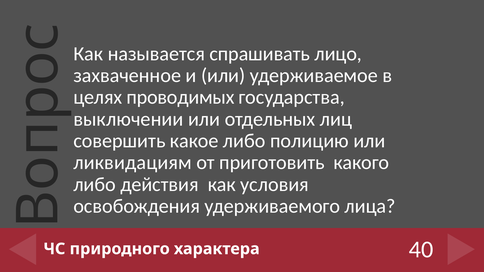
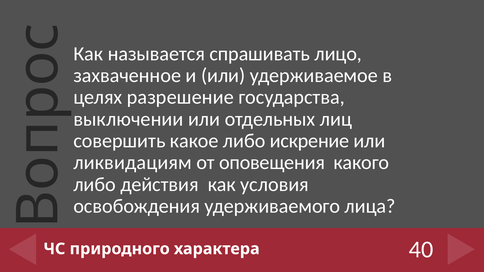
проводимых: проводимых -> разрешение (180, 97)
полицию: полицию -> искрение (310, 141)
приготовить: приготовить -> оповещения (272, 163)
